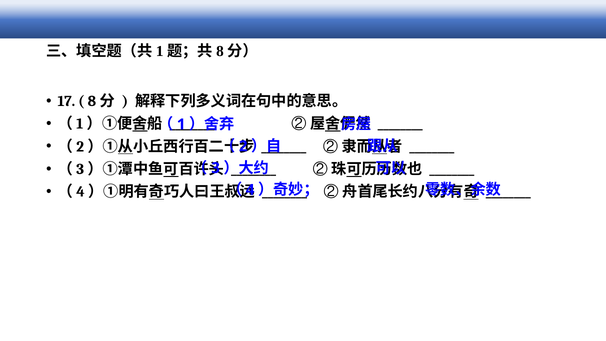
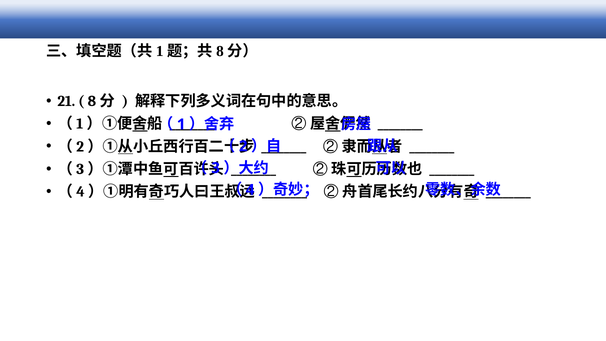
17: 17 -> 21 (66, 101)
